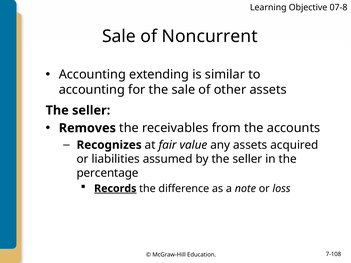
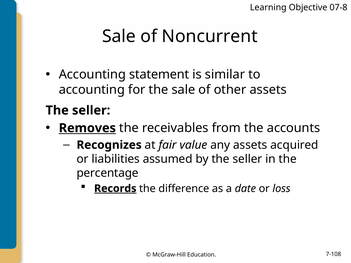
extending: extending -> statement (159, 75)
Removes underline: none -> present (87, 128)
note: note -> date (245, 189)
